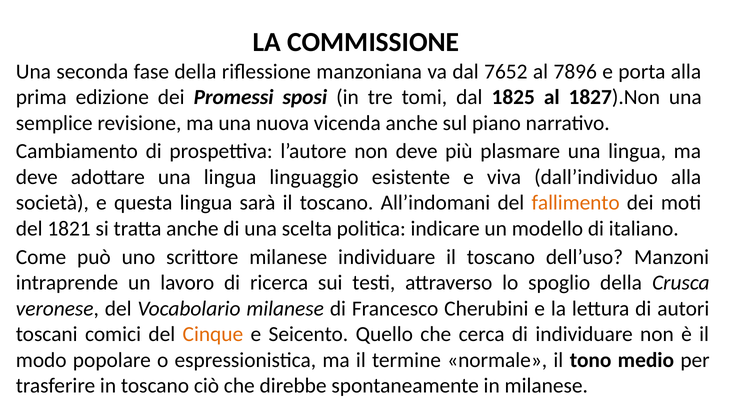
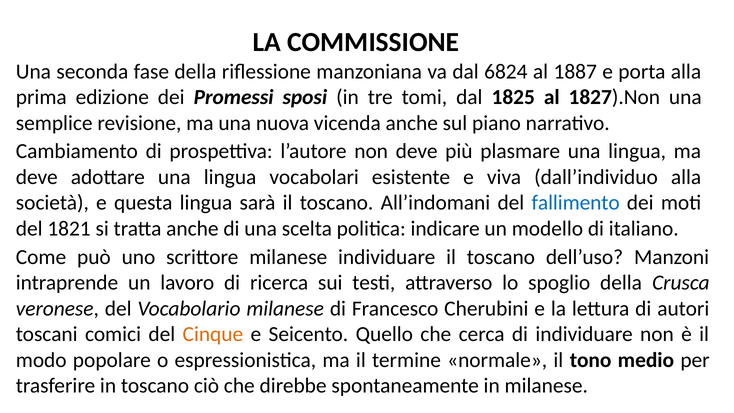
7652: 7652 -> 6824 (506, 71)
7896: 7896 -> 1887 (575, 71)
linguaggio: linguaggio -> vocabolari (314, 177)
fallimento colour: orange -> blue (576, 203)
